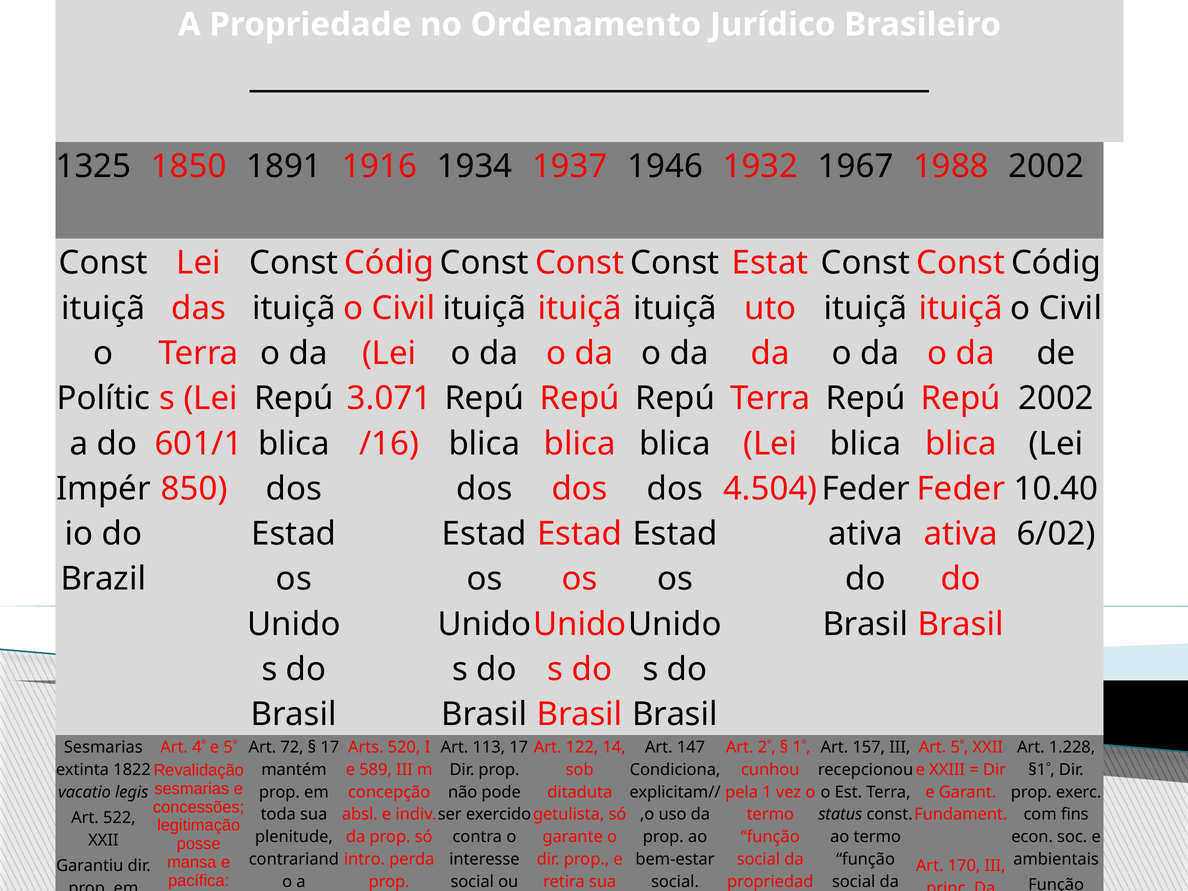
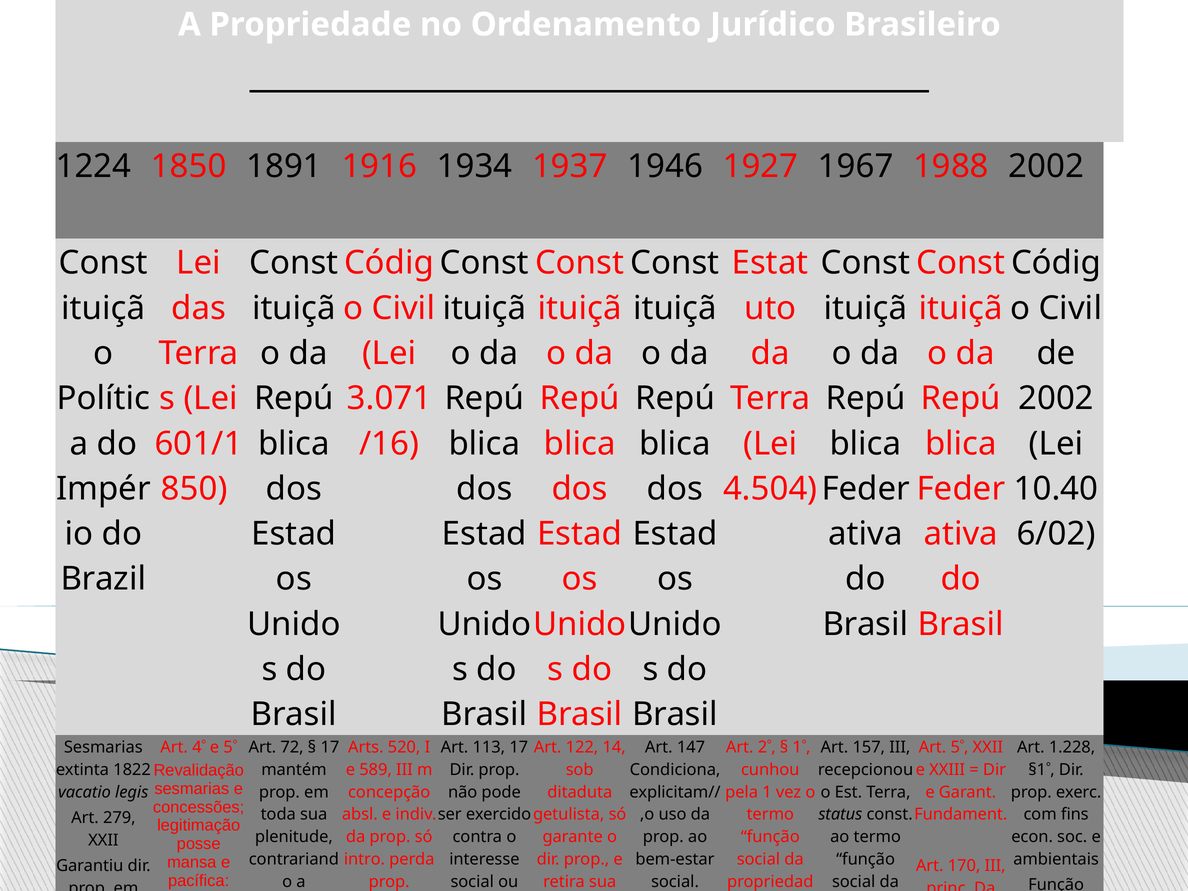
1325: 1325 -> 1224 (93, 167)
1932: 1932 -> 1927 (760, 167)
522: 522 -> 279 (119, 818)
